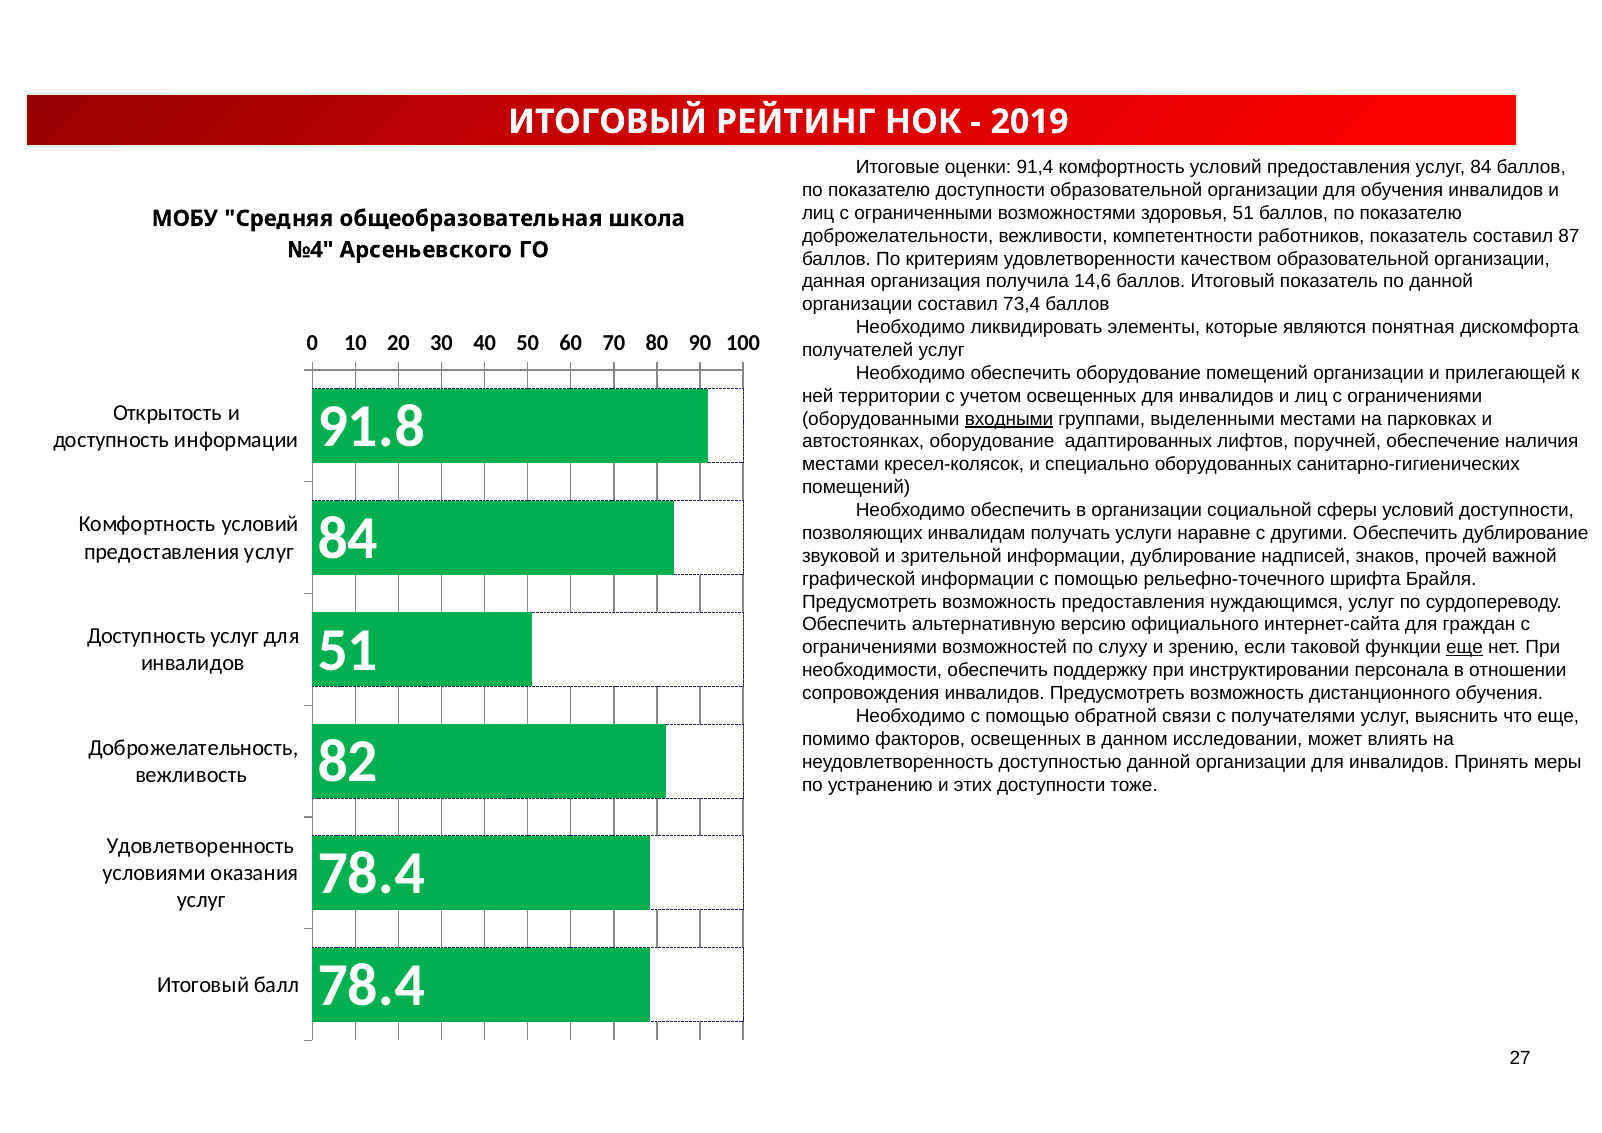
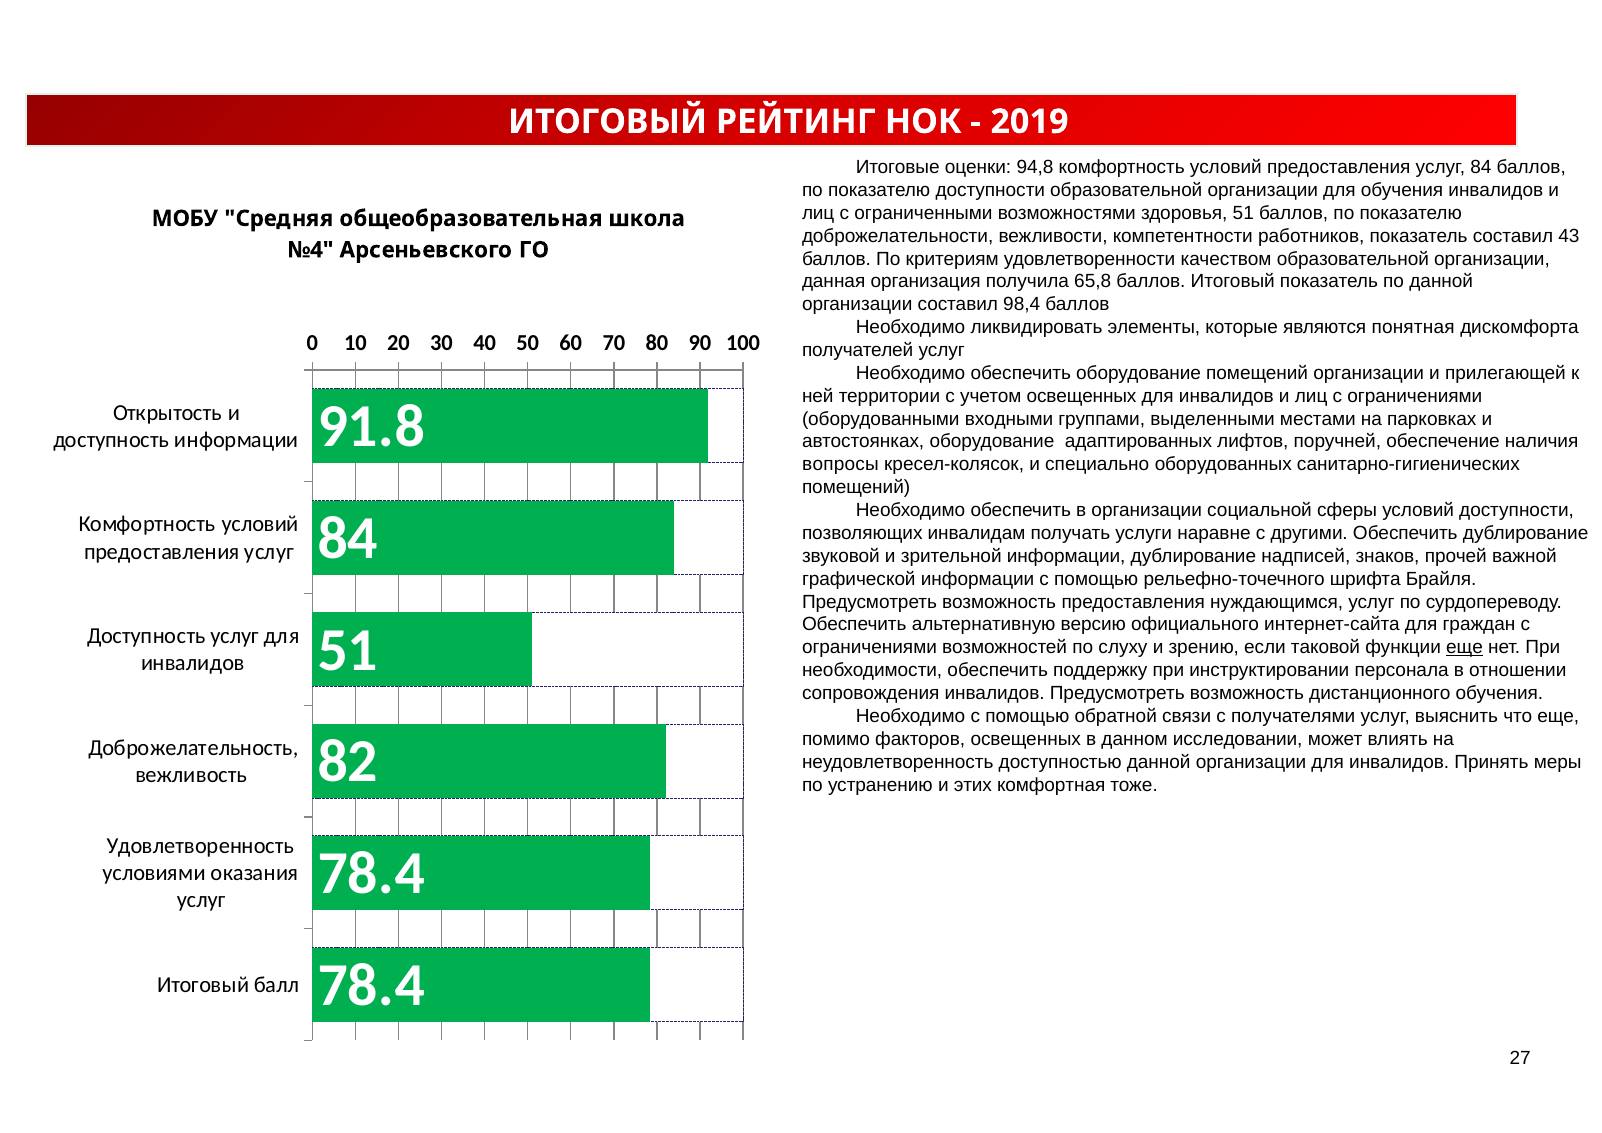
91,4: 91,4 -> 94,8 (1035, 167)
87: 87 -> 43 (1569, 236)
14,6: 14,6 -> 65,8 (1093, 282)
73,4: 73,4 -> 98,4 (1022, 304)
входными underline: present -> none (1009, 419)
местами: местами -> вопросы (840, 464)
этих доступности: доступности -> комфортная (1051, 785)
